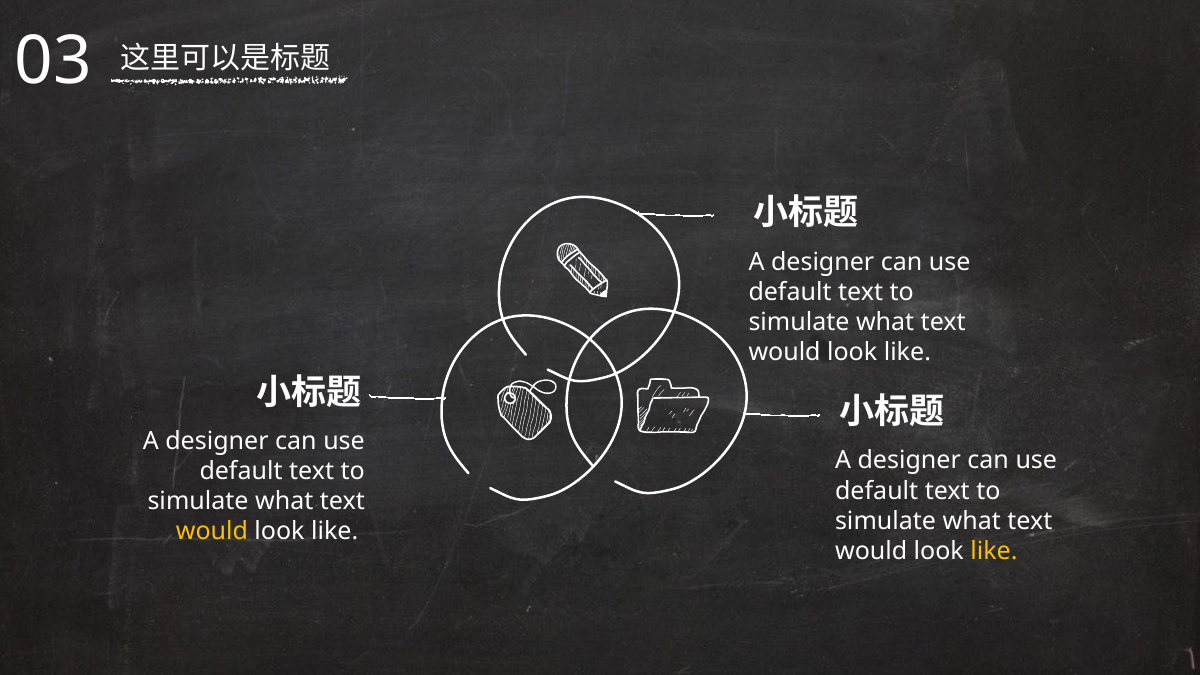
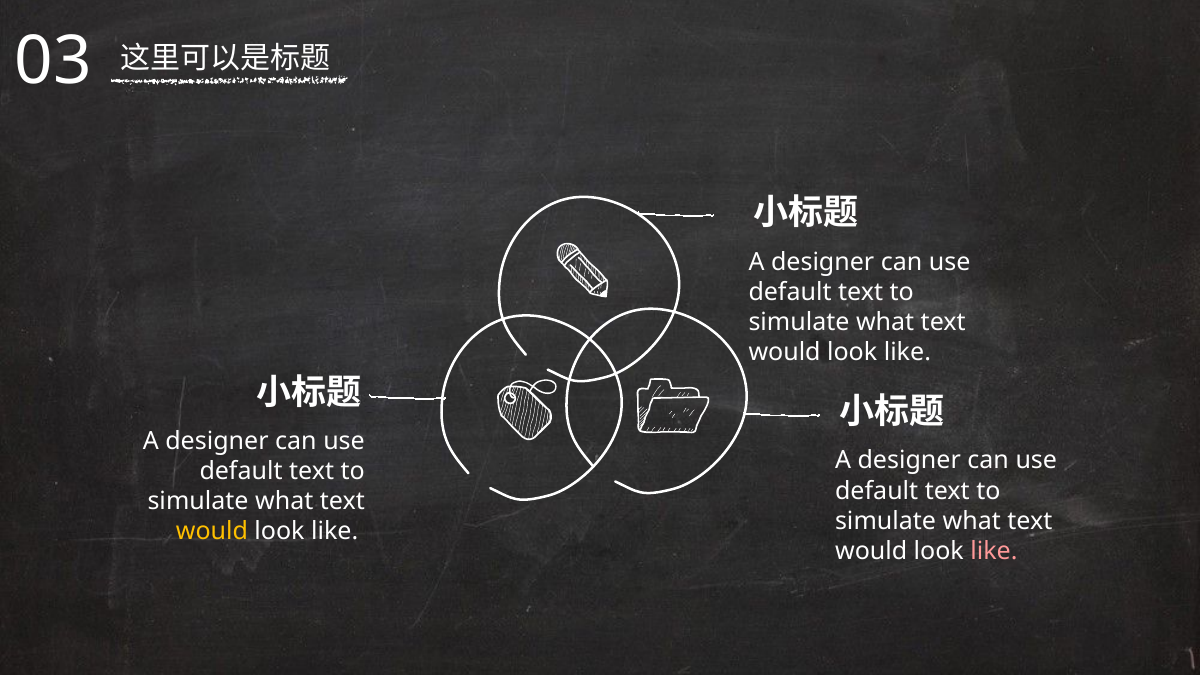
like colour: yellow -> pink (994, 551)
